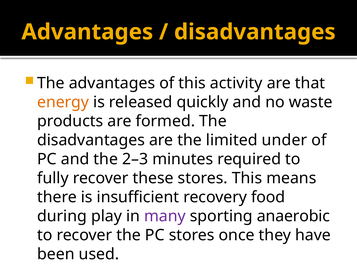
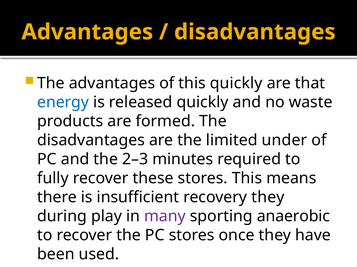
this activity: activity -> quickly (236, 84)
energy colour: orange -> blue (63, 103)
recovery food: food -> they (268, 198)
